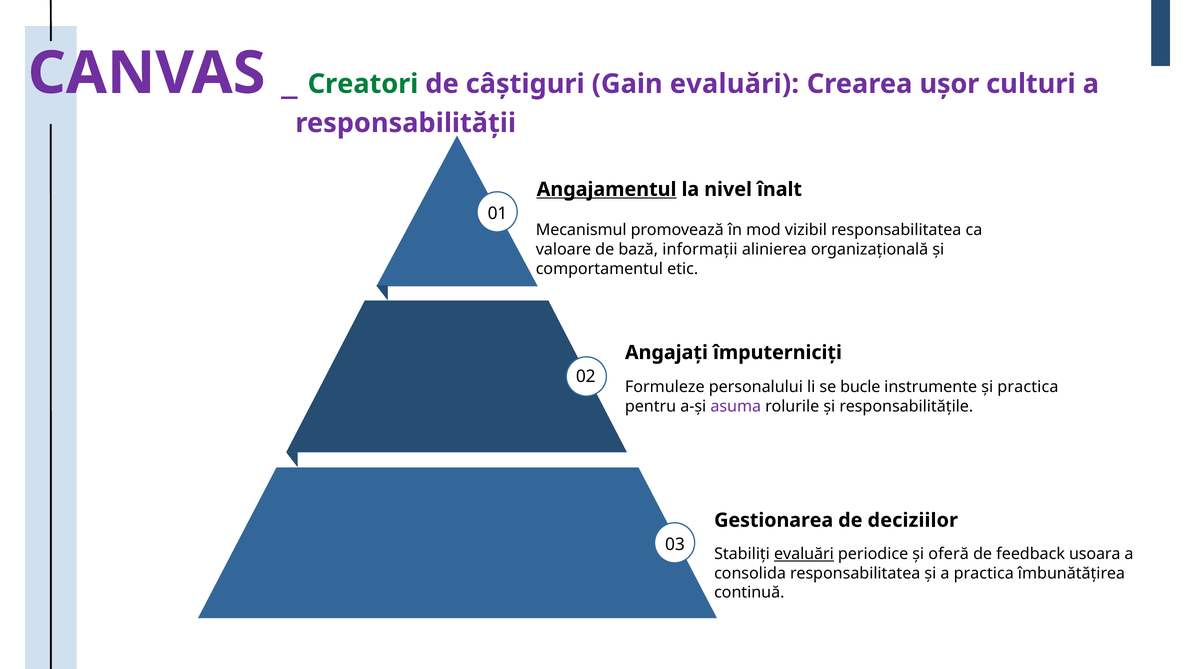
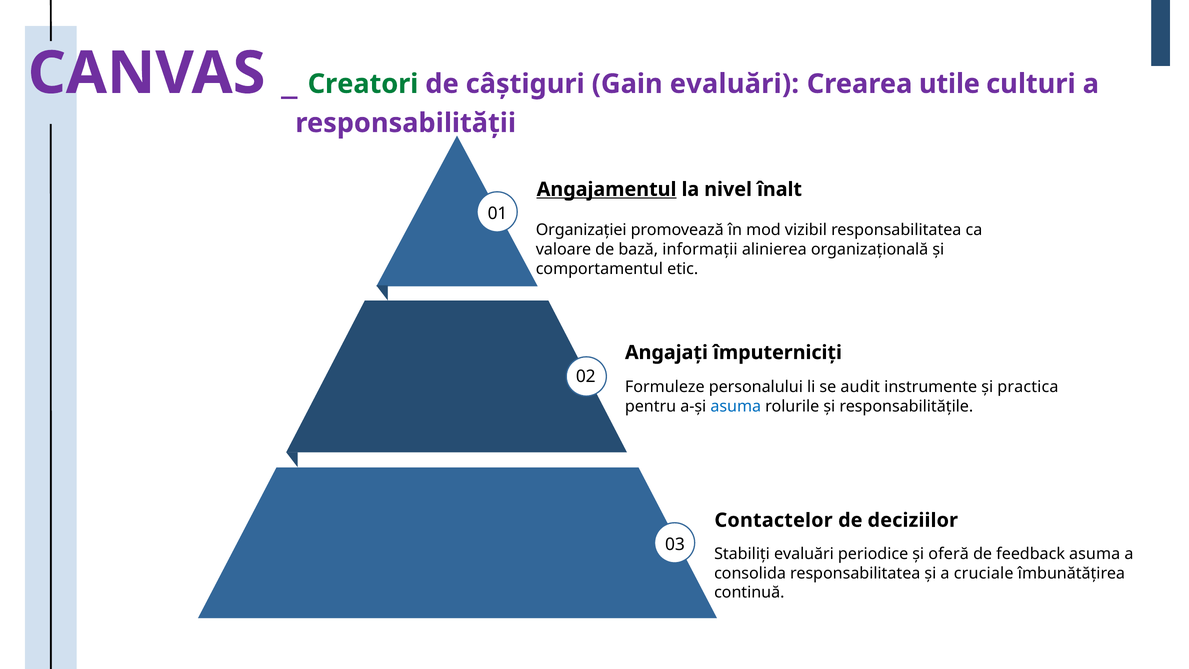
ușor: ușor -> utile (949, 84)
Mecanismul: Mecanismul -> Organizației (581, 230)
bucle: bucle -> audit (860, 387)
asuma colour: purple -> blue (736, 406)
Gestionarea: Gestionarea -> Contactelor (774, 520)
evaluări underline: present -> none (804, 554)
feedback usoara: usoara -> asuma (1095, 554)
a practica: practica -> cruciale (984, 573)
